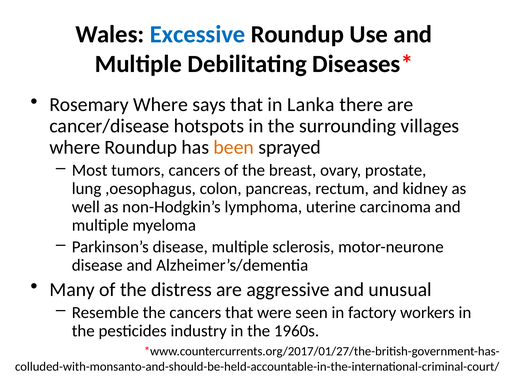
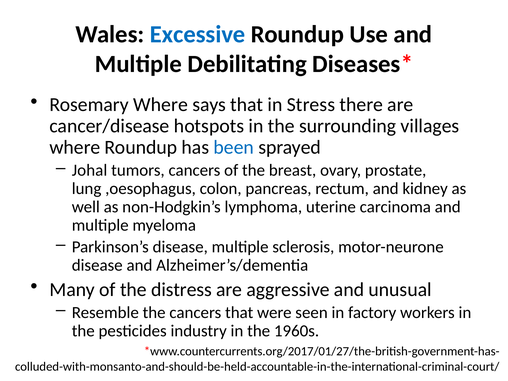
Lanka: Lanka -> Stress (311, 105)
been colour: orange -> blue (234, 147)
Most: Most -> Johal (90, 170)
